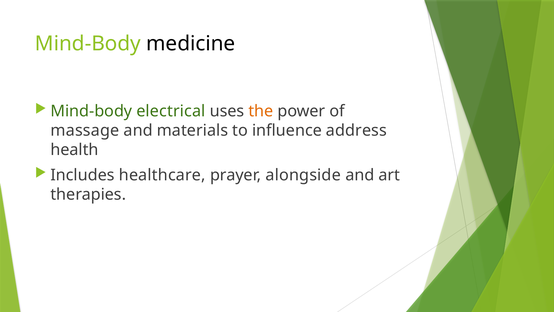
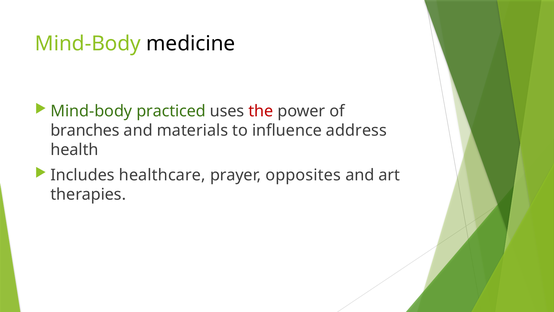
electrical: electrical -> practiced (171, 111)
the colour: orange -> red (261, 111)
massage: massage -> branches (85, 130)
alongside: alongside -> opposites (303, 175)
